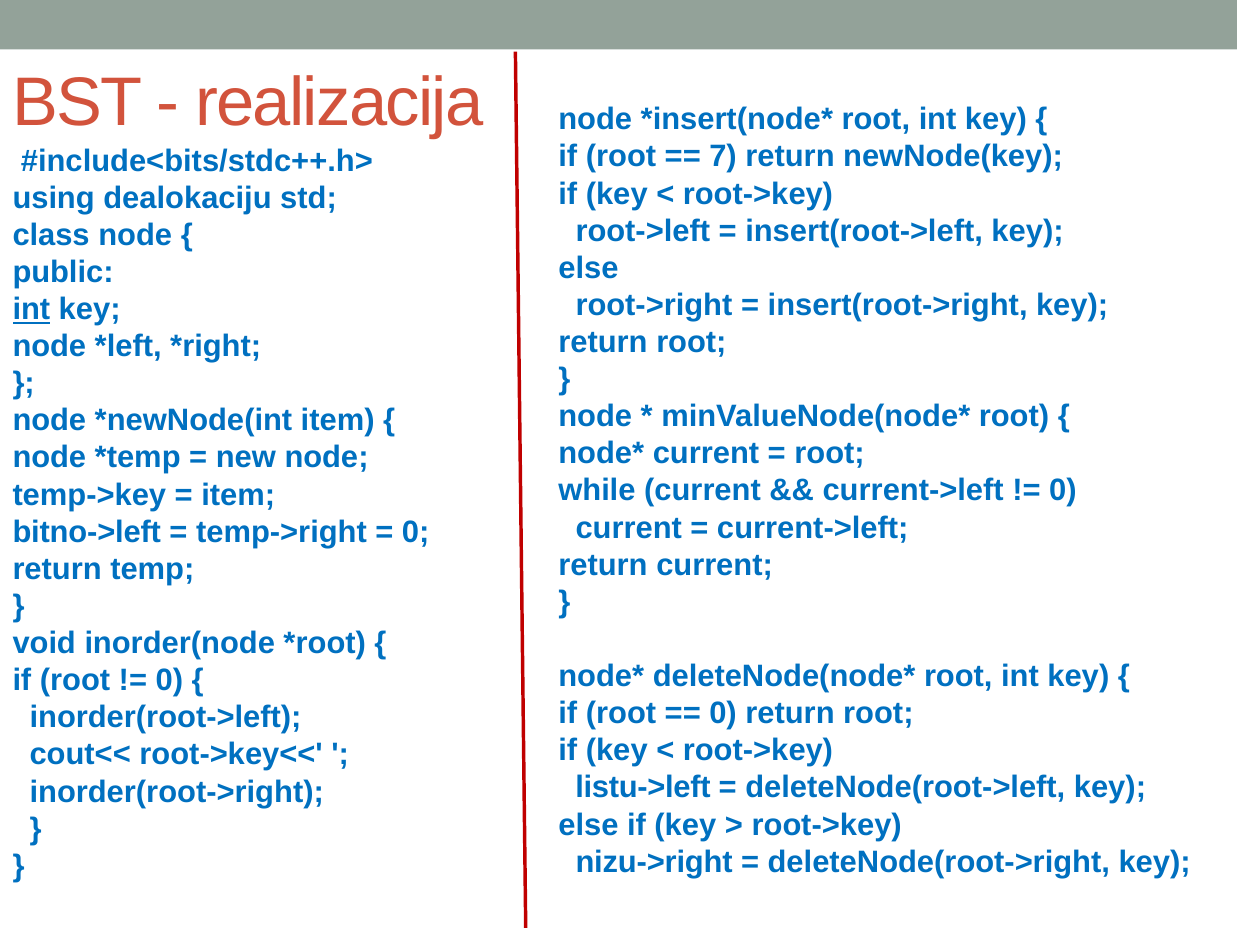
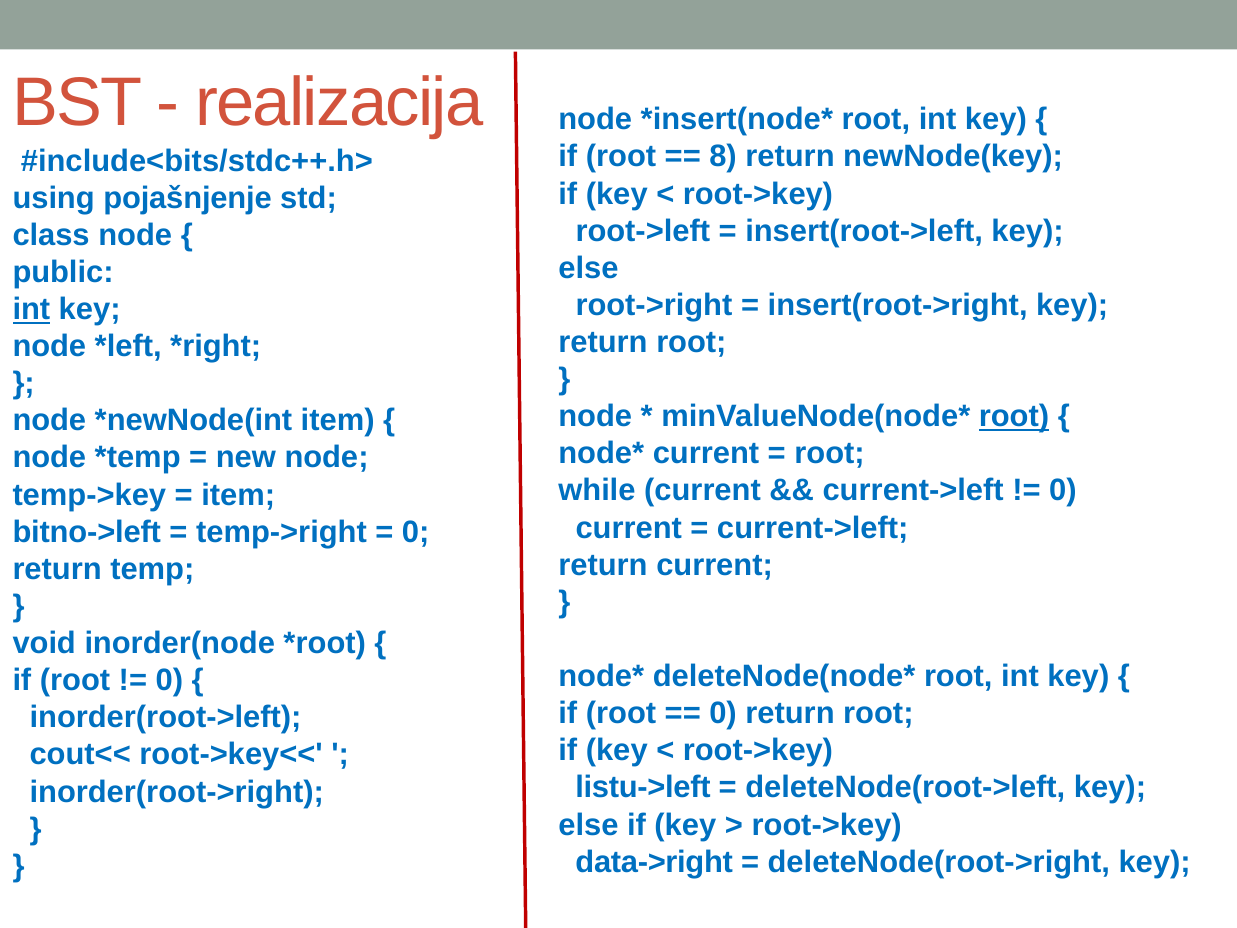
7: 7 -> 8 (723, 157)
dealokaciju: dealokaciju -> pojašnjenje (188, 198)
root underline: none -> present (1014, 416)
nizu->right: nizu->right -> data->right (654, 862)
